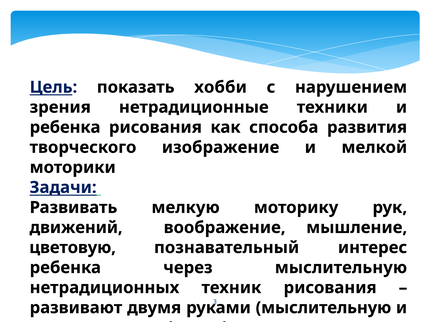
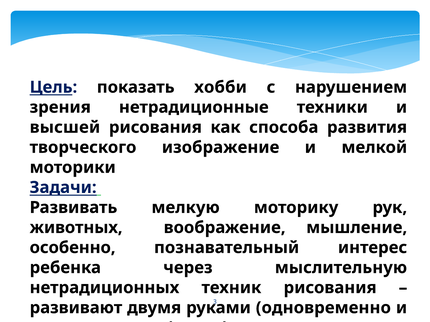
ребенка: ребенка -> высшей (65, 127)
движений: движений -> животных (76, 228)
цветовую: цветовую -> особенно (73, 248)
руками мыслительную: мыслительную -> одновременно (323, 308)
